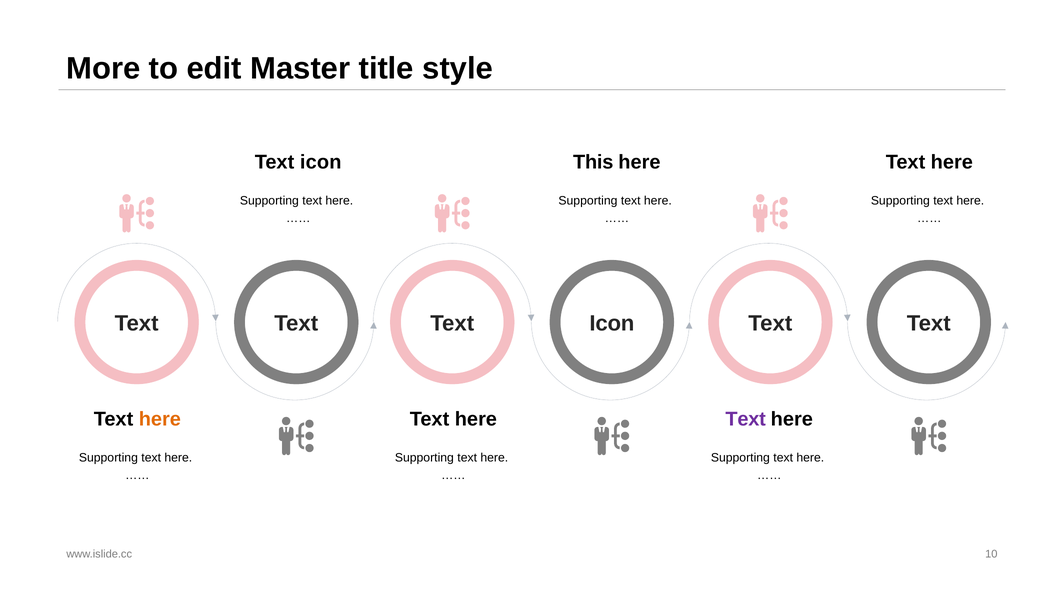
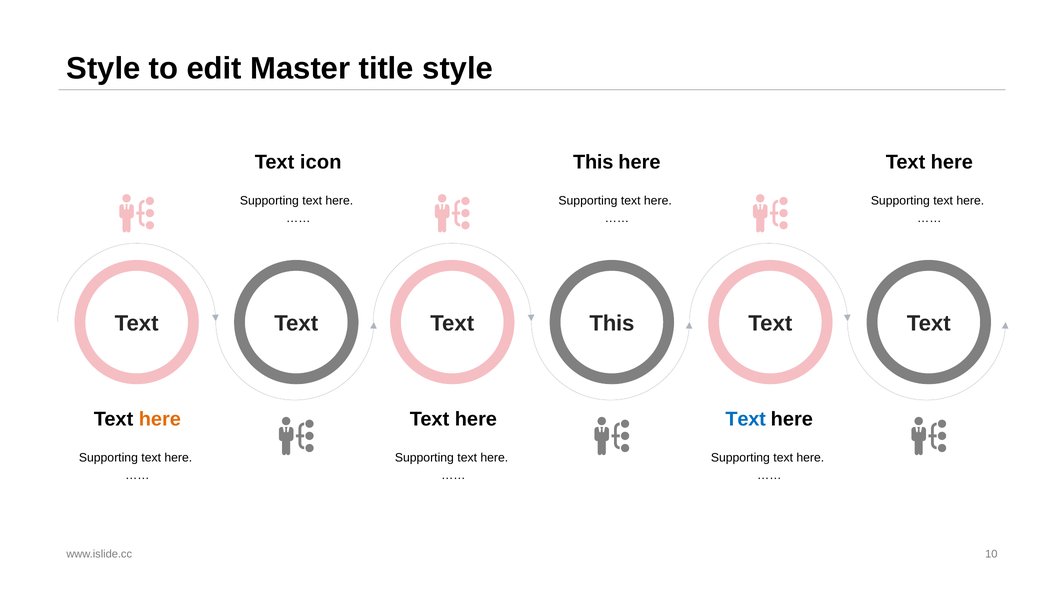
More: More -> Style (103, 69)
Icon: Icon -> This (612, 324)
Text colour: purple -> blue (746, 420)
